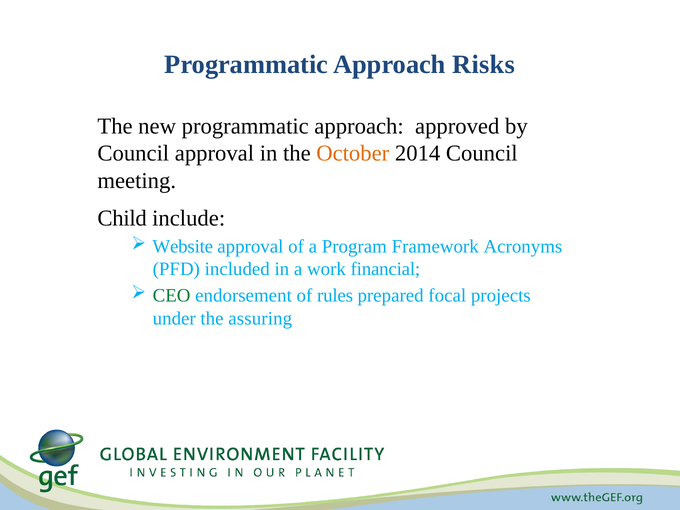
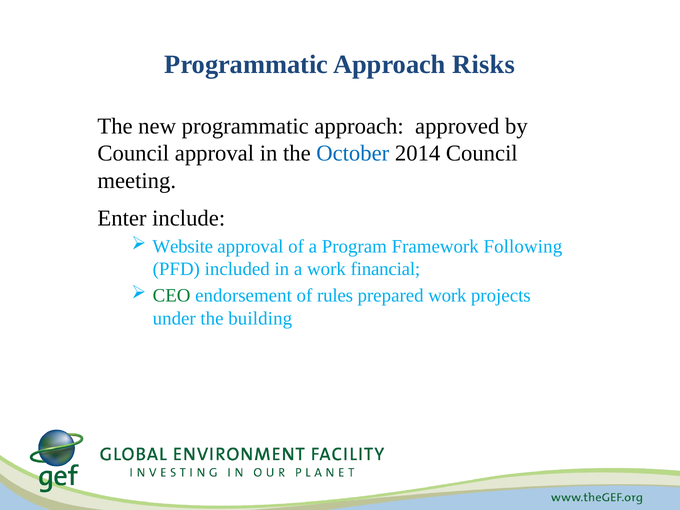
October colour: orange -> blue (353, 153)
Child: Child -> Enter (122, 218)
Acronyms: Acronyms -> Following (523, 247)
prepared focal: focal -> work (447, 296)
assuring: assuring -> building (260, 318)
